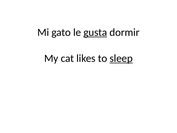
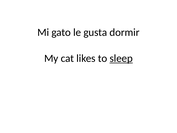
gusta underline: present -> none (95, 32)
